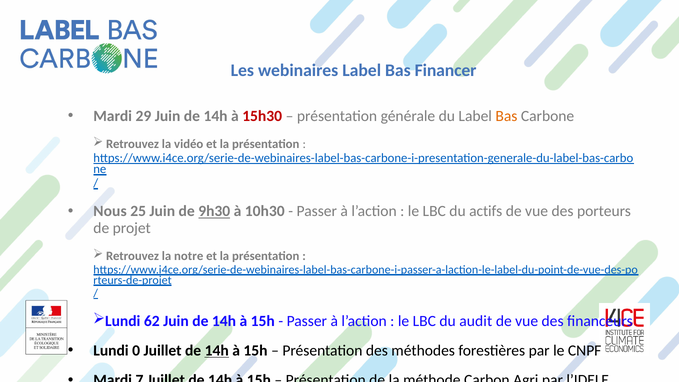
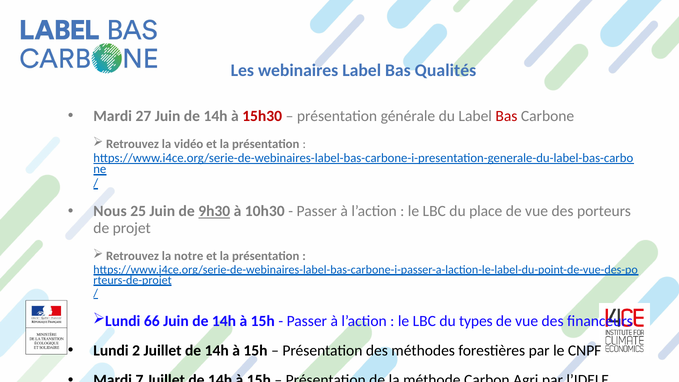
Financer: Financer -> Qualités (445, 70)
29: 29 -> 27 (143, 116)
Bas colour: orange -> red (506, 116)
actifs: actifs -> place (486, 211)
62: 62 -> 66 (152, 321)
audit: audit -> types (476, 321)
0: 0 -> 2 (136, 350)
14h underline: present -> none (217, 350)
